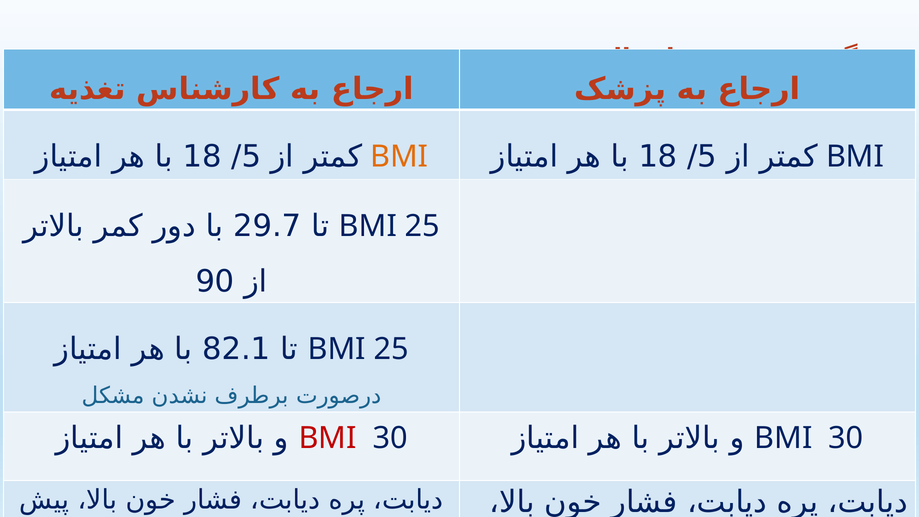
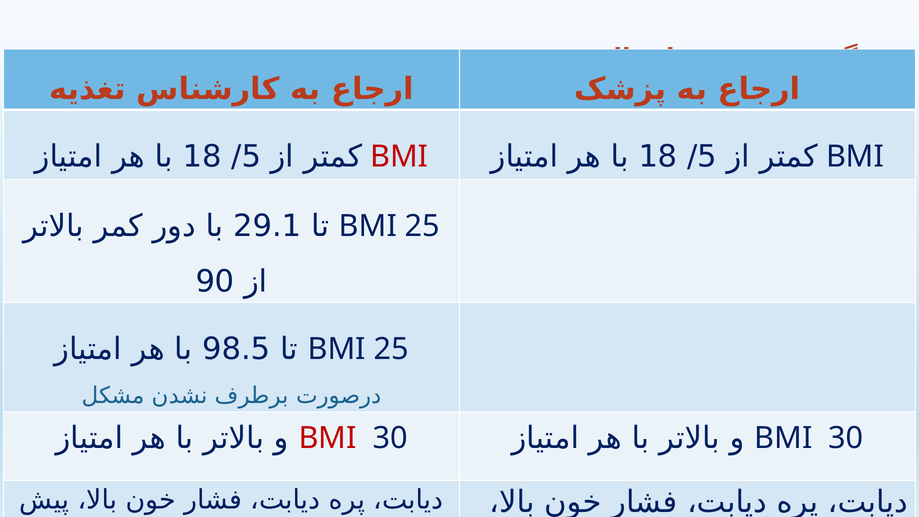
BMI colour: orange -> red (399, 157)
29.7: 29.7 -> 29.1 (267, 226)
82.1: 82.1 -> 98.5 (236, 349)
